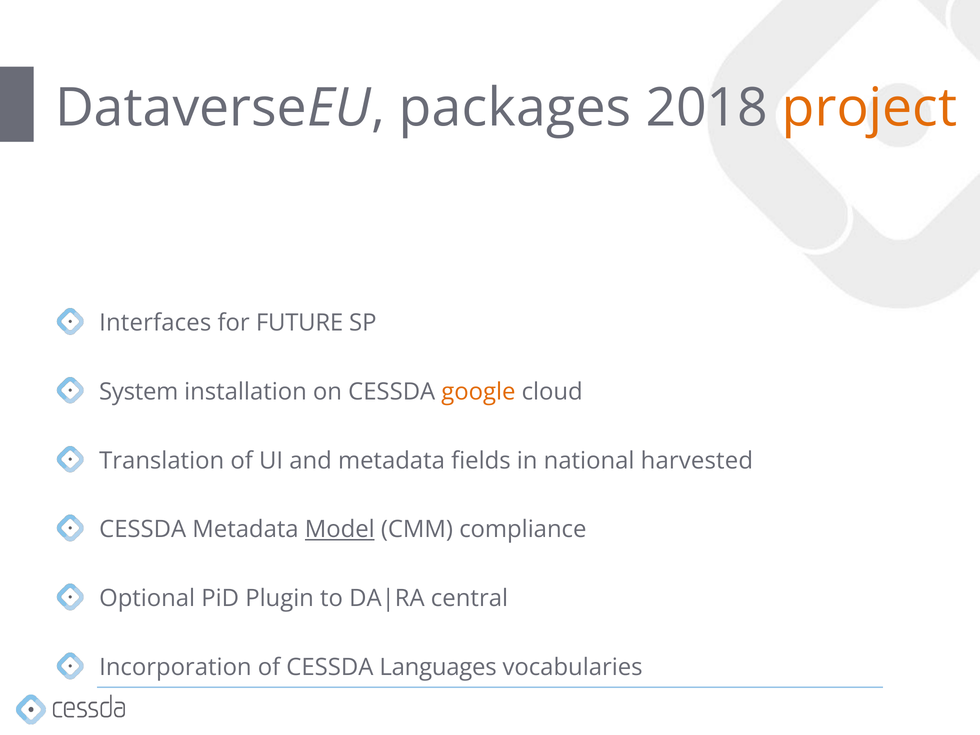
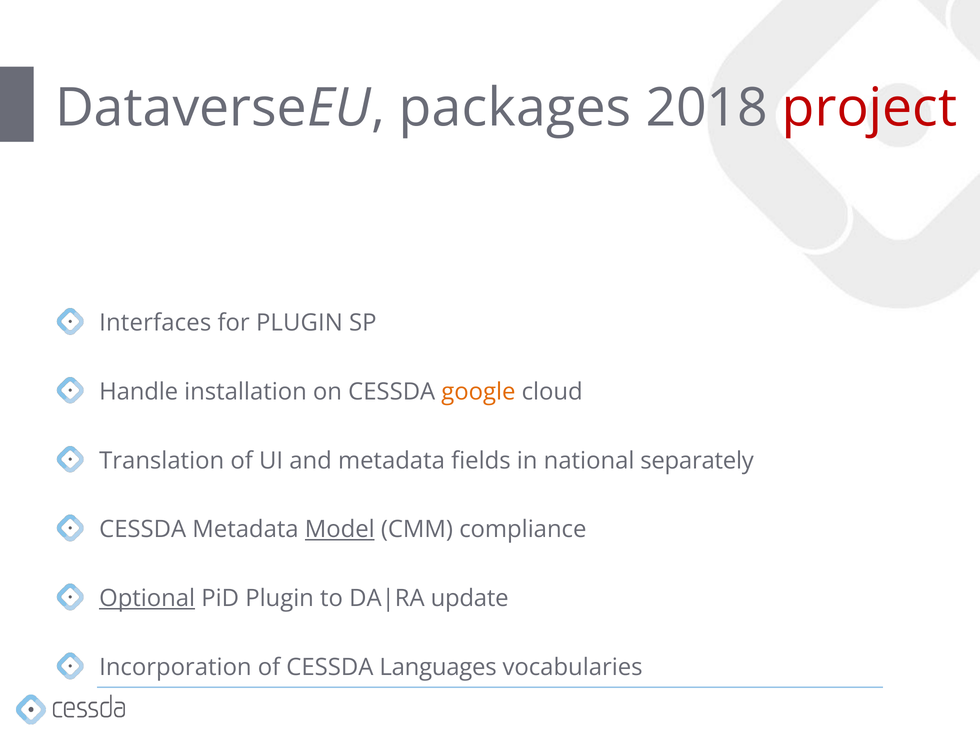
project colour: orange -> red (870, 108)
for FUTURE: FUTURE -> PLUGIN (299, 323)
System: System -> Handle (139, 392)
harvested: harvested -> separately (697, 461)
Optional underline: none -> present (147, 598)
central: central -> update (470, 598)
